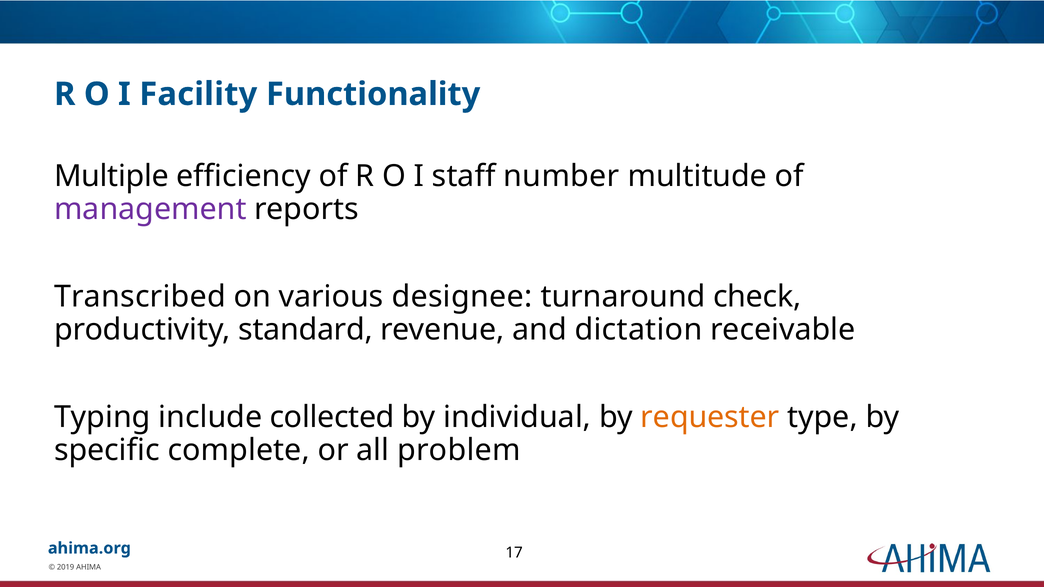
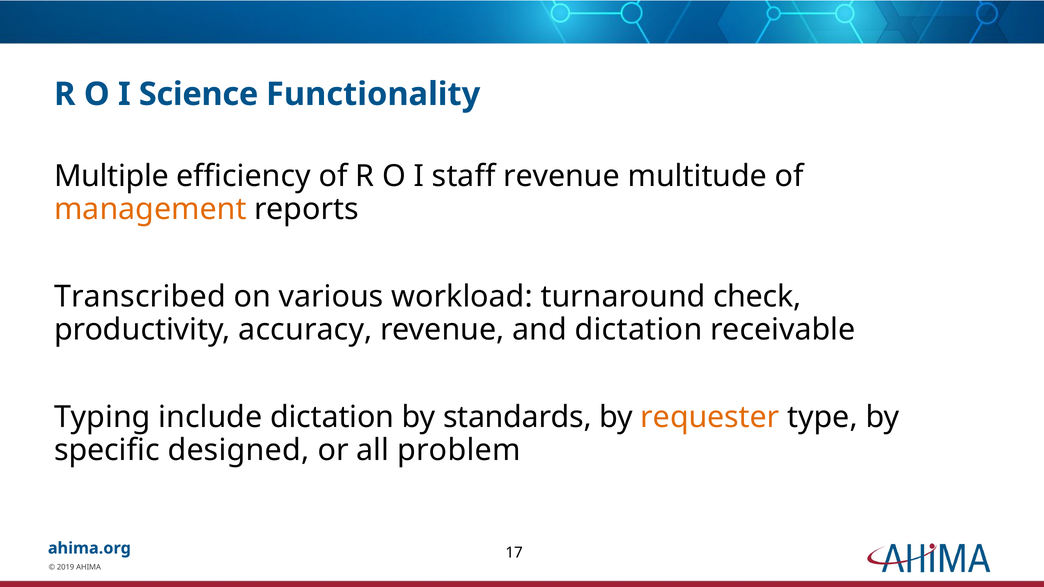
Facility: Facility -> Science (199, 94)
staff number: number -> revenue (562, 177)
management colour: purple -> orange (150, 209)
designee: designee -> workload (462, 297)
standard: standard -> accuracy (305, 330)
include collected: collected -> dictation (332, 417)
individual: individual -> standards (517, 417)
complete: complete -> designed (239, 450)
